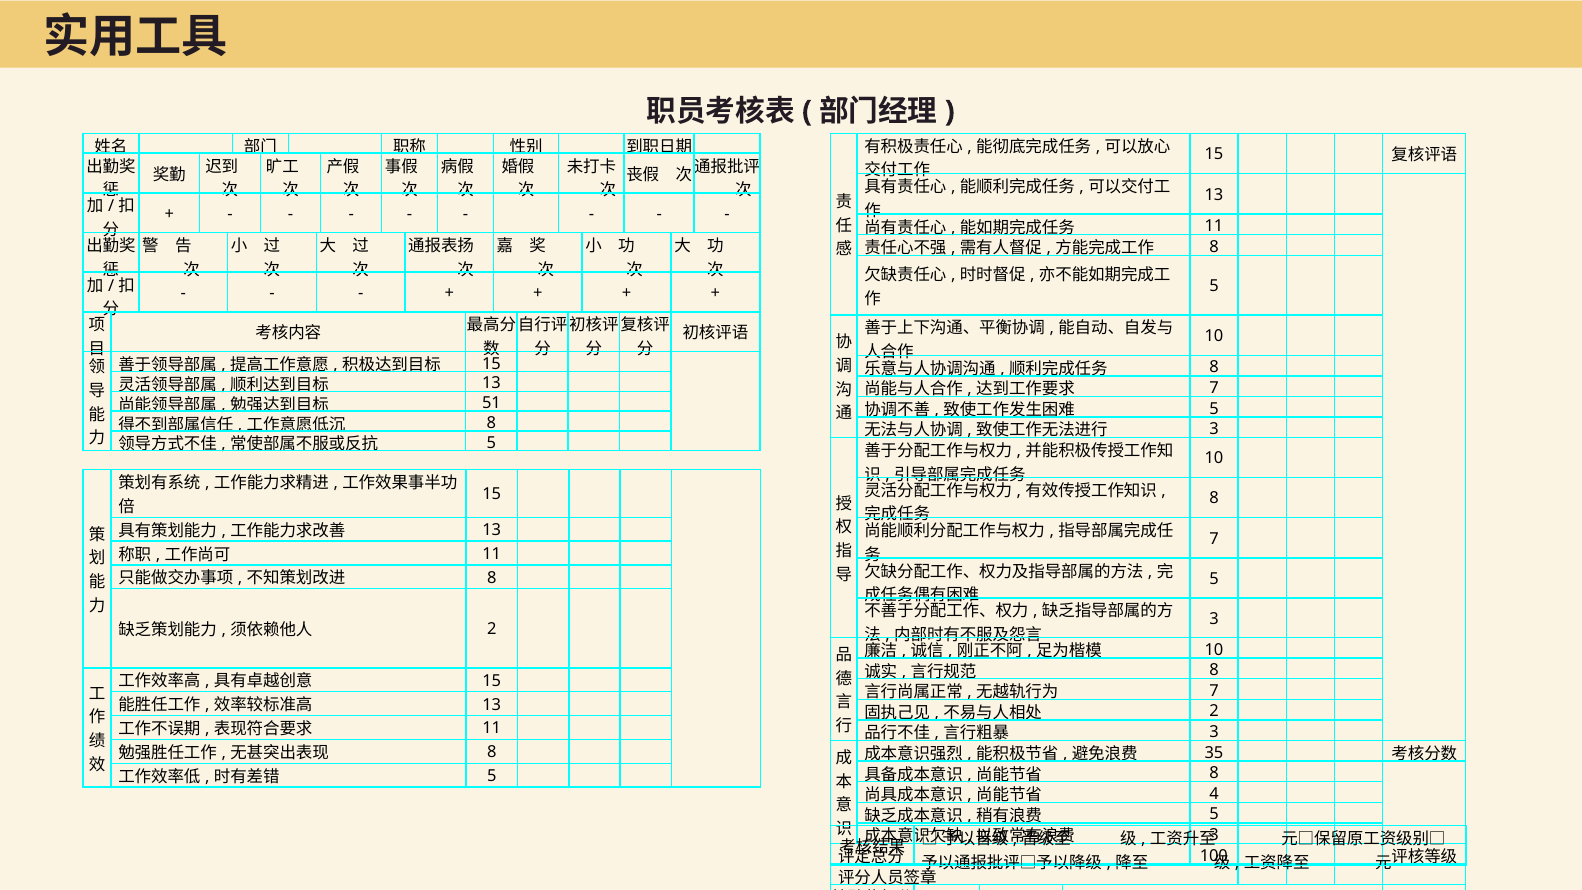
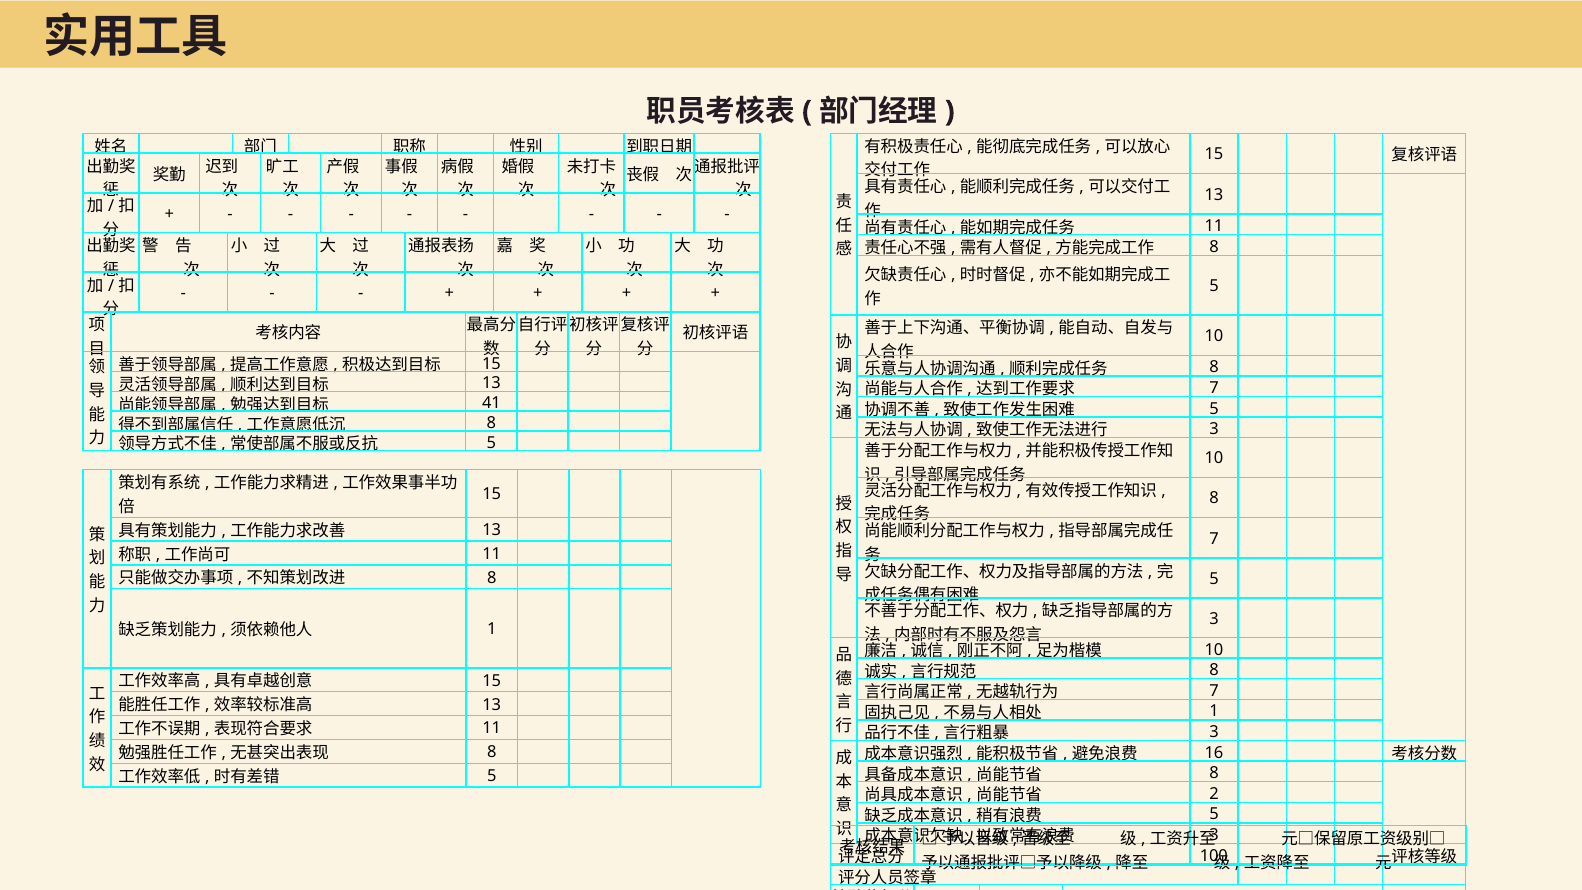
51: 51 -> 41 (491, 403)
2: 2 -> 1 (492, 629)
2: 2 -> 1 (1214, 711)
35: 35 -> 16 (1214, 753)
4: 4 -> 2 (1214, 794)
